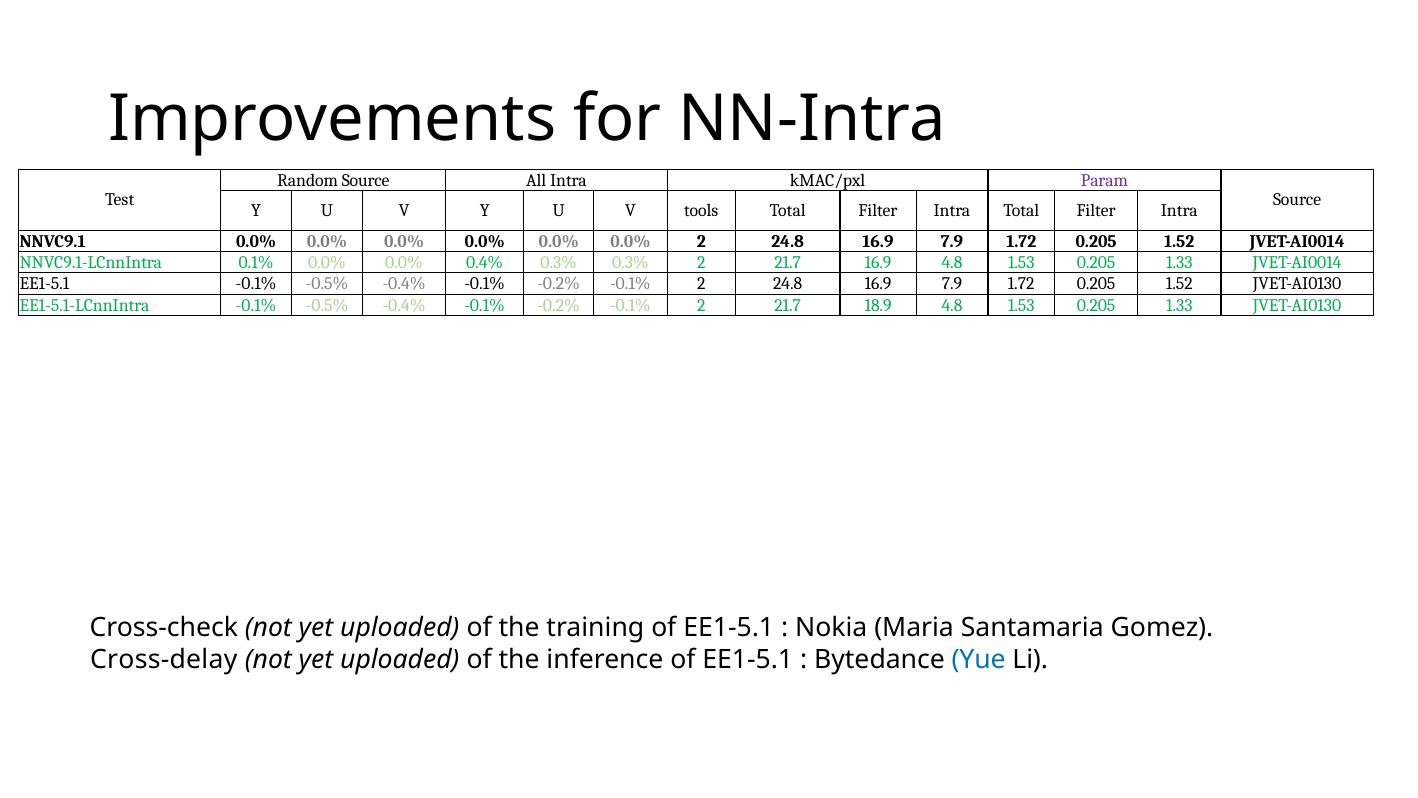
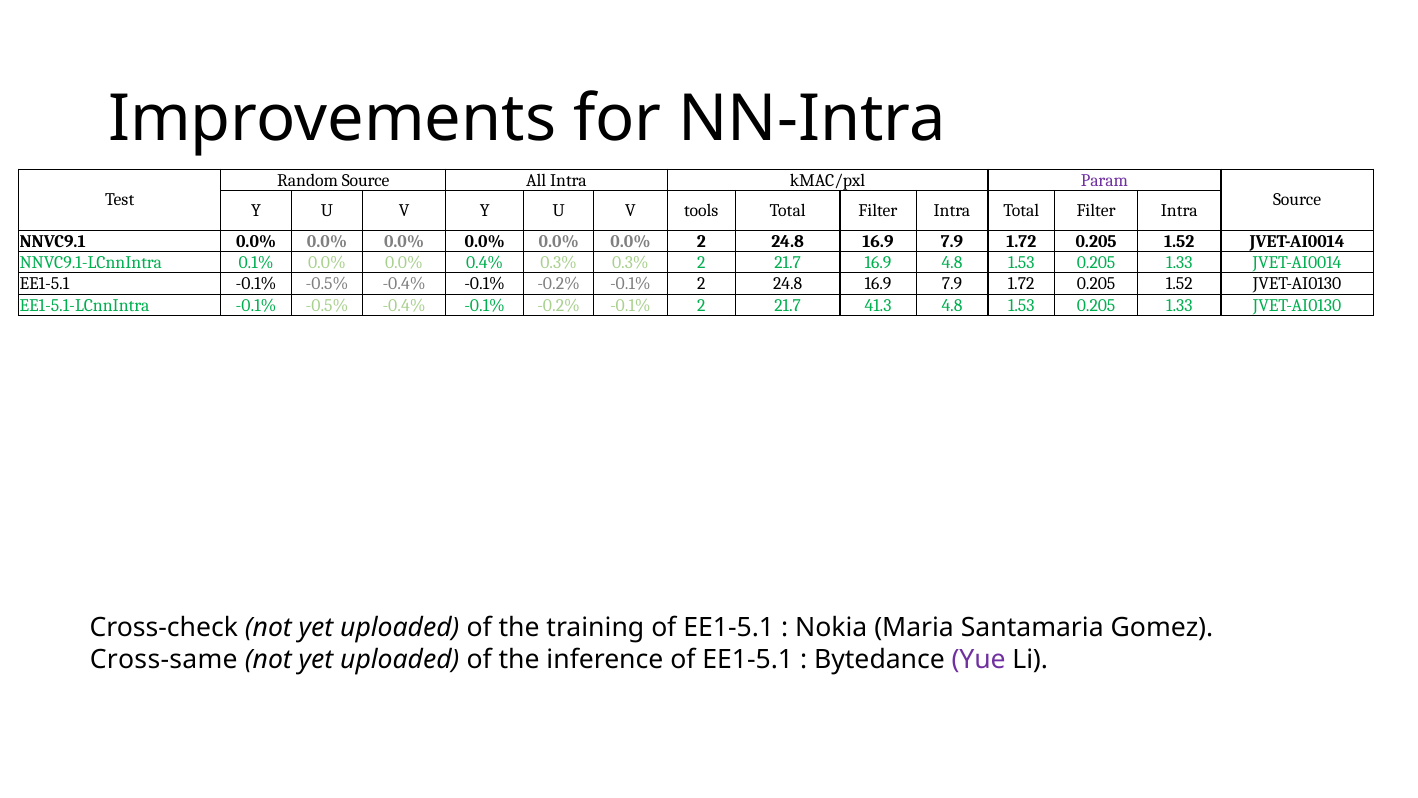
18.9: 18.9 -> 41.3 (878, 305)
Cross-delay: Cross-delay -> Cross-same (164, 659)
Yue colour: blue -> purple (979, 659)
